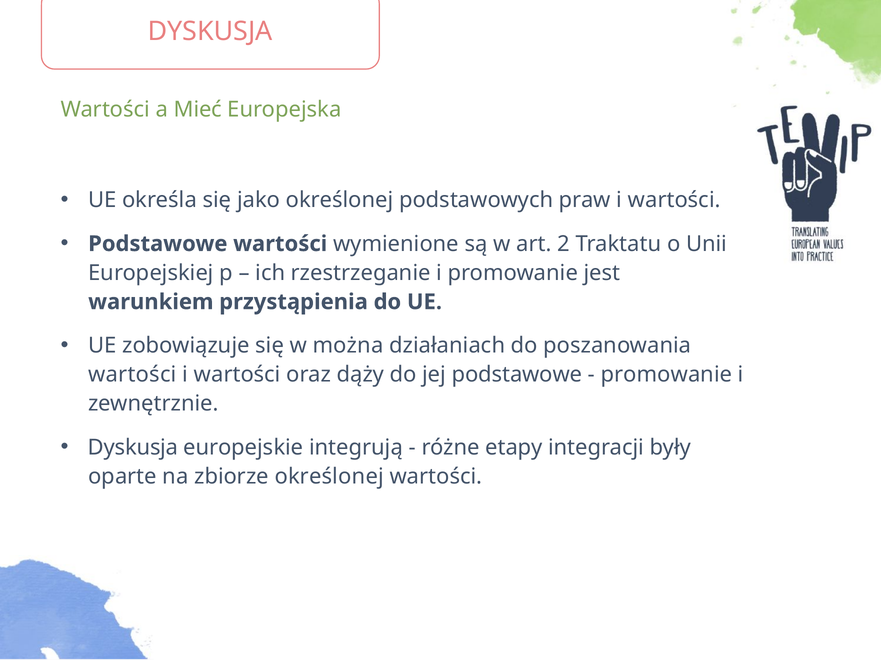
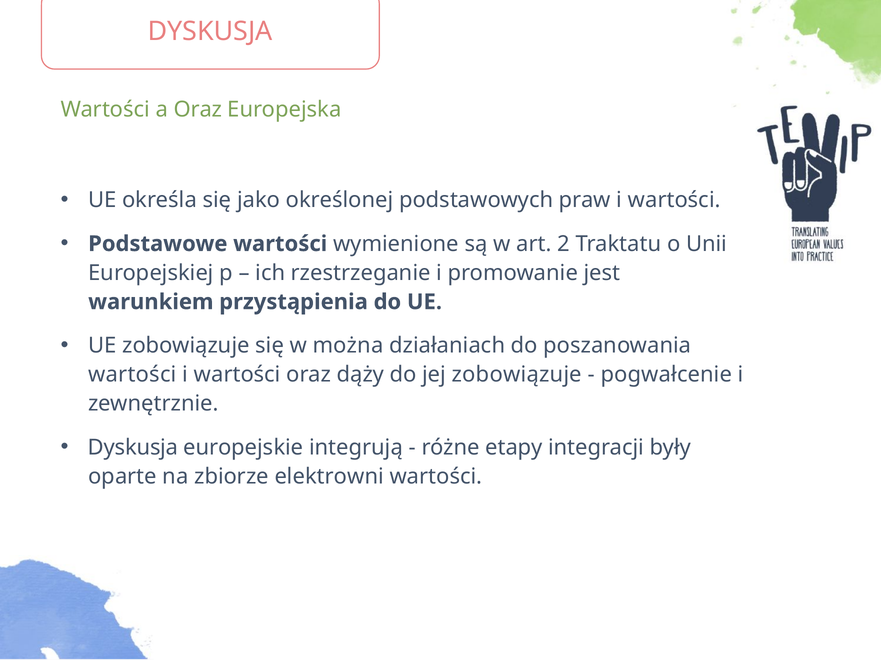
a Mieć: Mieć -> Oraz (198, 110)
jej podstawowe: podstawowe -> zobowiązuje (517, 375)
promowanie: promowanie -> pogwałcenie (666, 375)
zbiorze określonej: określonej -> elektrowni (329, 477)
